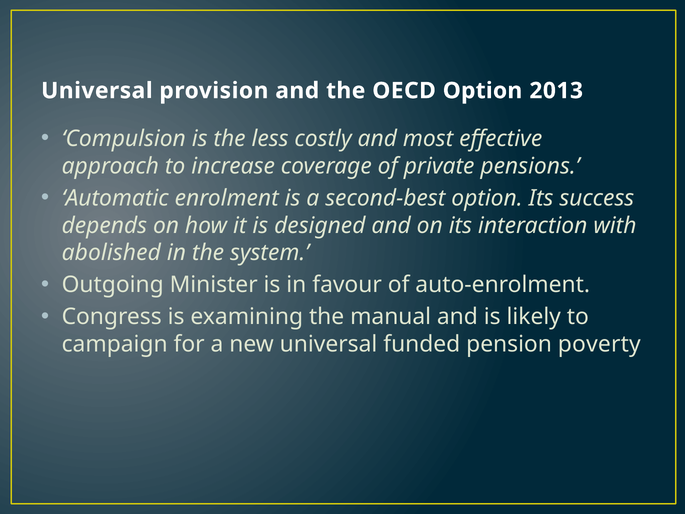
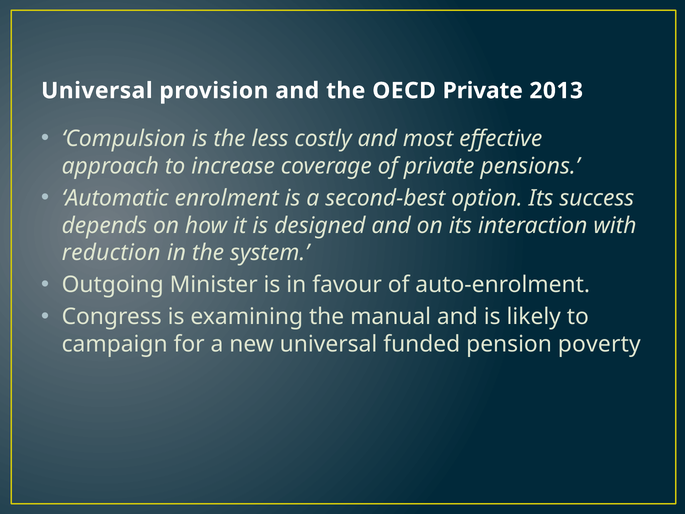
OECD Option: Option -> Private (483, 91)
abolished: abolished -> reduction (111, 253)
